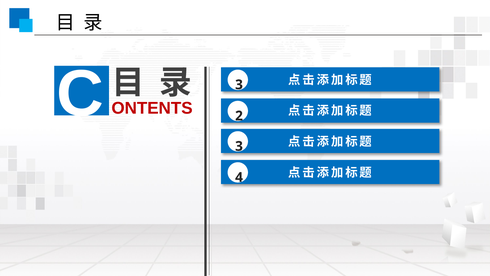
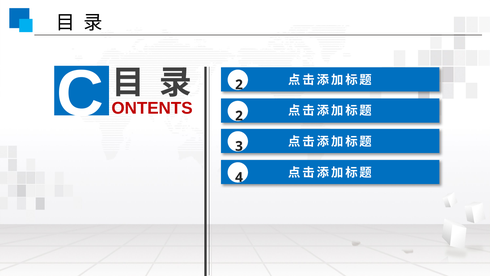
C 3: 3 -> 2 (239, 85)
